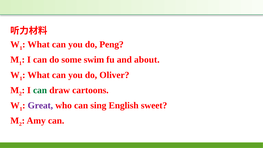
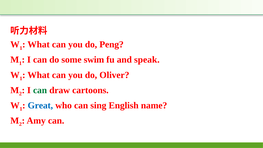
about: about -> speak (147, 60)
Great colour: purple -> blue (40, 105)
sweet: sweet -> name (154, 105)
